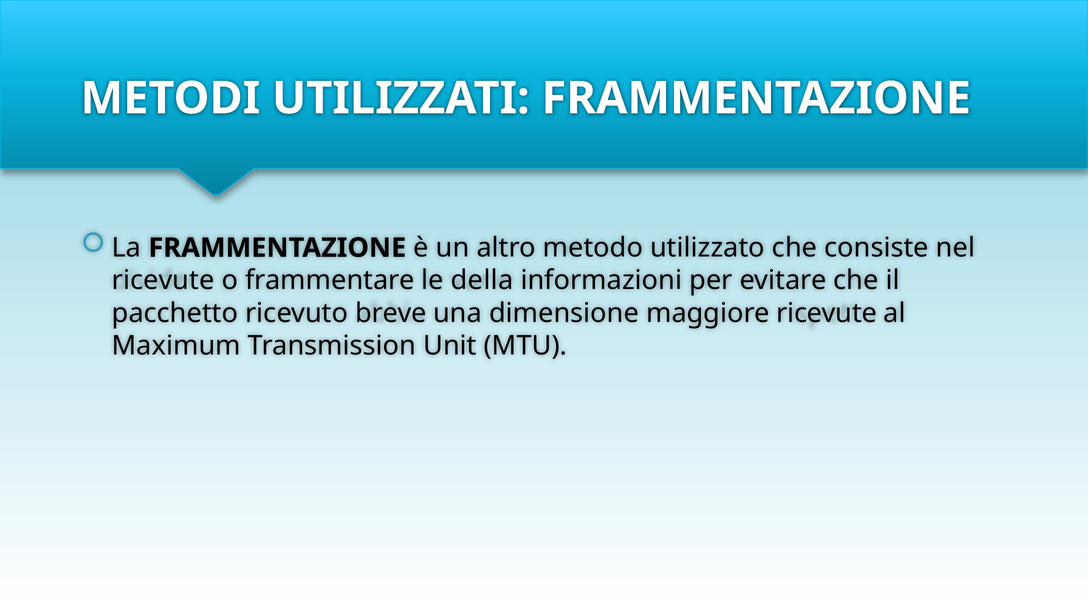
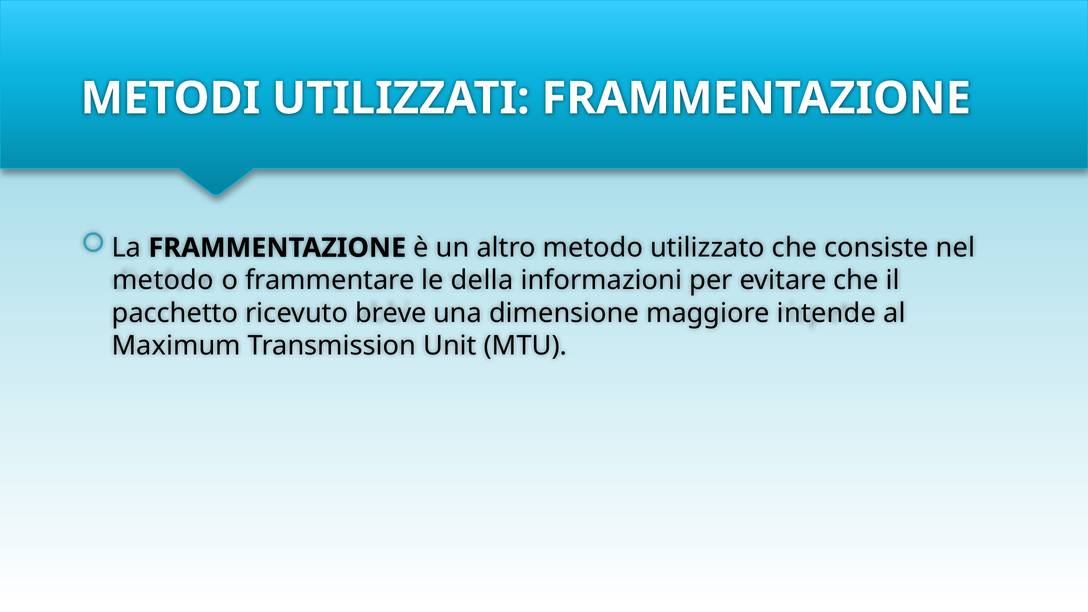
ricevute: ricevute -> metodo (163, 280)
maggiore ricevute: ricevute -> intende (826, 313)
